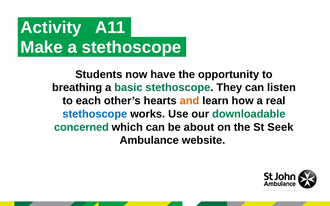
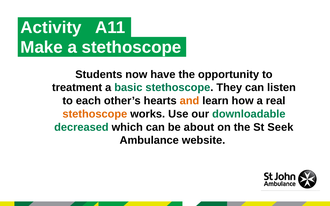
breathing: breathing -> treatment (77, 88)
stethoscope colour: blue -> orange (95, 114)
concerned: concerned -> decreased (81, 127)
